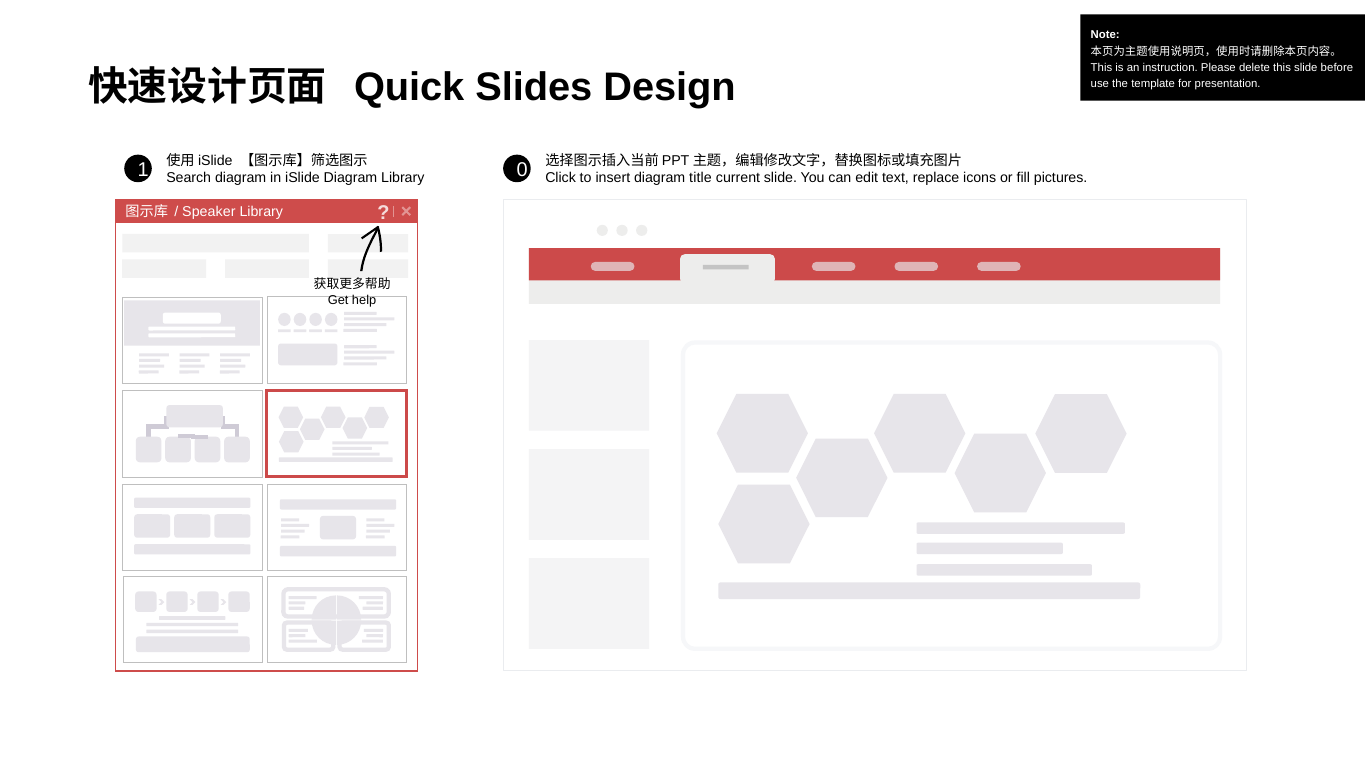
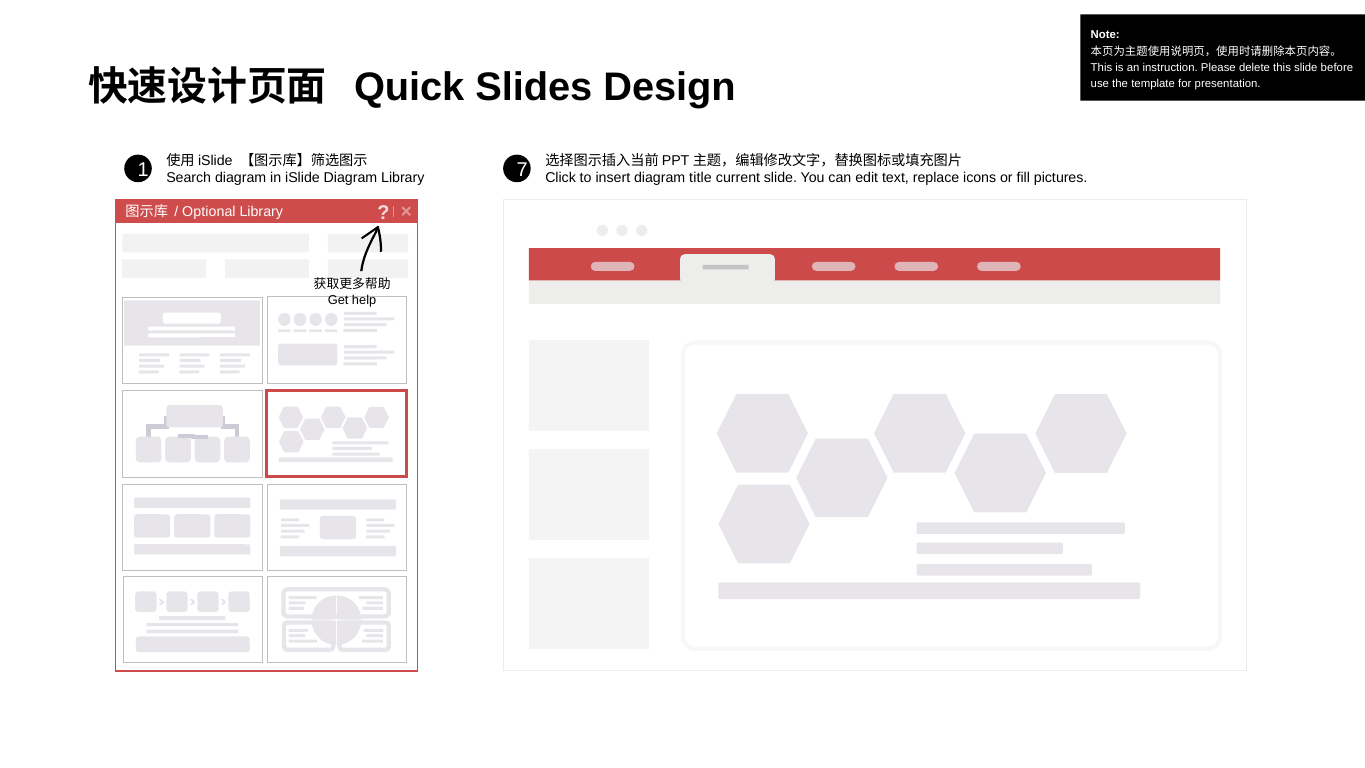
0: 0 -> 7 (522, 170)
Speaker: Speaker -> Optional (209, 212)
